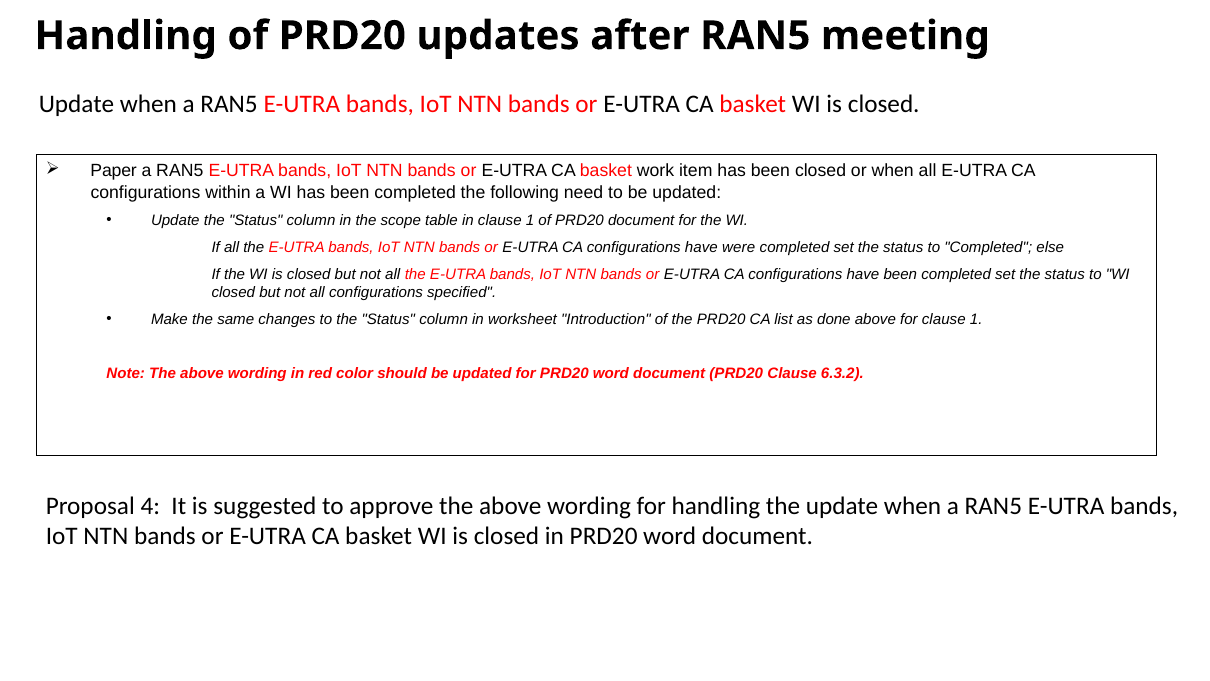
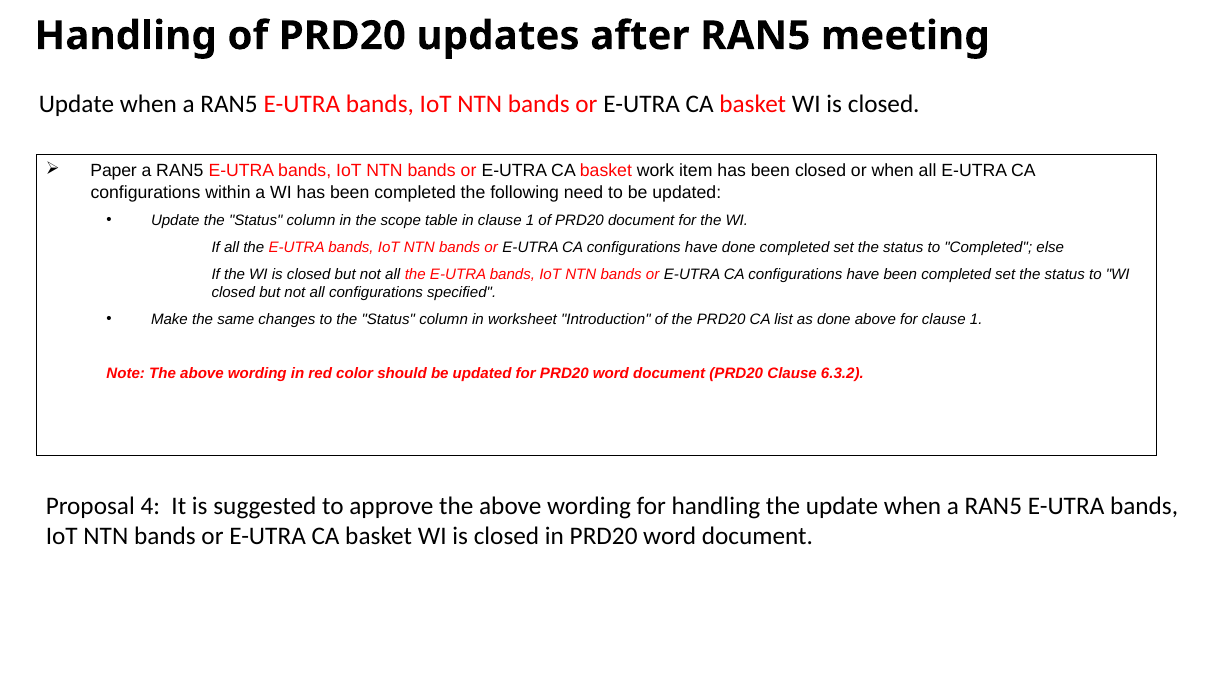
have were: were -> done (739, 247)
